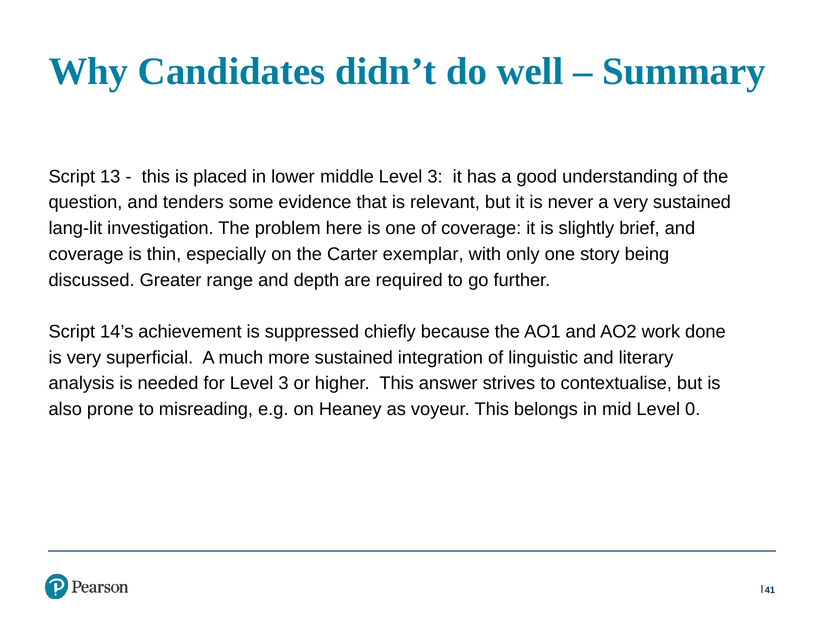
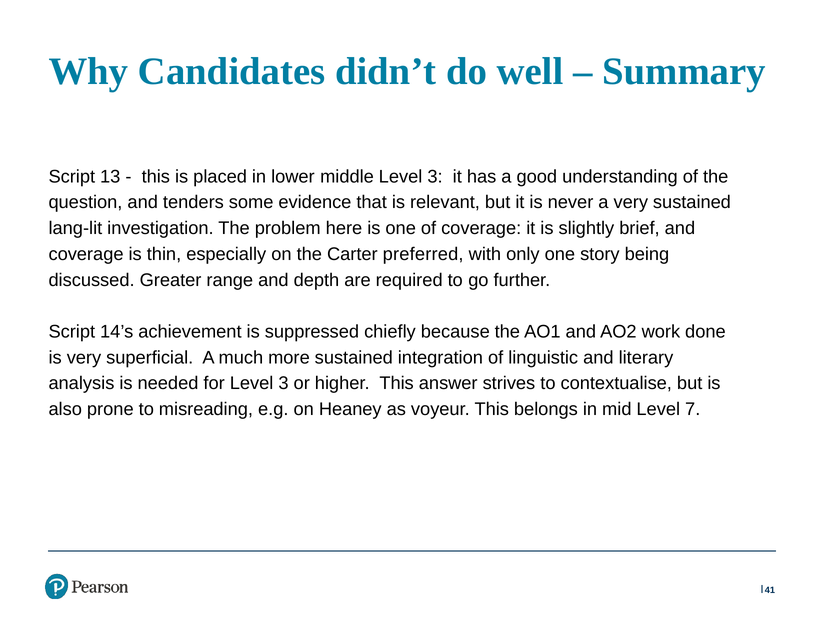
exemplar: exemplar -> preferred (423, 254)
0: 0 -> 7 (693, 409)
